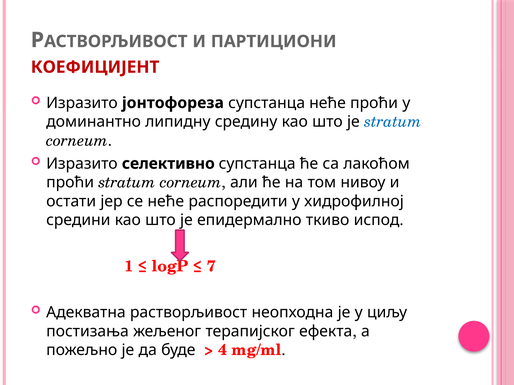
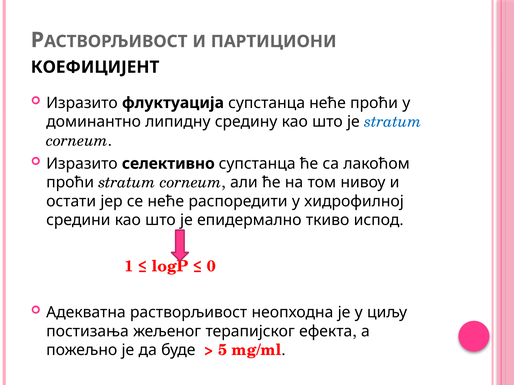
КОЕФИЦИЈЕНТ colour: red -> black (95, 67)
јонтофореза: јонтофореза -> флуктуација (173, 103)
7: 7 -> 0 (211, 267)
4: 4 -> 5 (223, 351)
